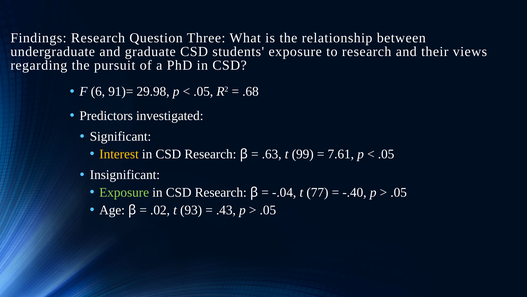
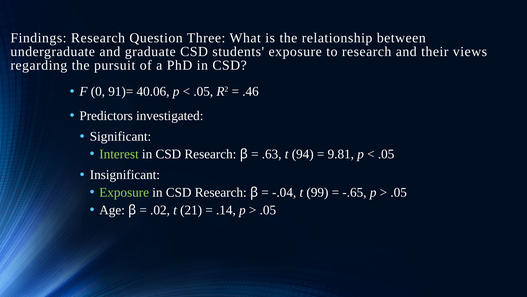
6: 6 -> 0 (98, 91)
29.98: 29.98 -> 40.06 (153, 91)
.68: .68 -> .46 (251, 91)
Interest colour: yellow -> light green (119, 154)
99: 99 -> 94 (303, 154)
7.61: 7.61 -> 9.81 (341, 154)
77: 77 -> 99 (317, 192)
-.40: -.40 -> -.65 (354, 192)
93: 93 -> 21 (191, 210)
.43: .43 -> .14 (226, 210)
